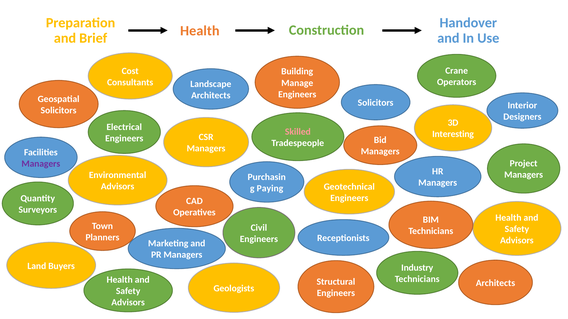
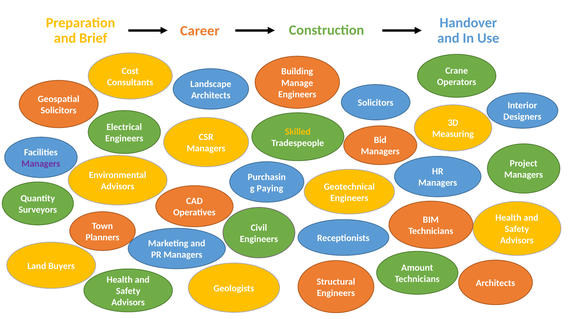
Health: Health -> Career (200, 31)
Skilled colour: pink -> yellow (298, 132)
Interesting: Interesting -> Measuring (453, 134)
Industry: Industry -> Amount (417, 268)
